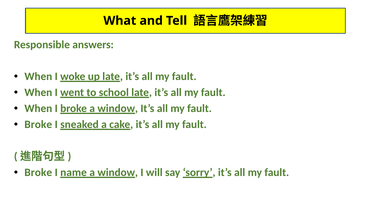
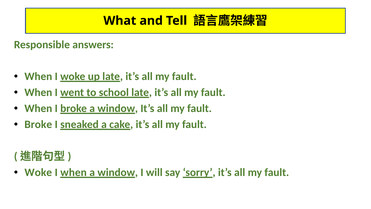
Broke: Broke -> Woke (38, 172)
I name: name -> when (74, 172)
